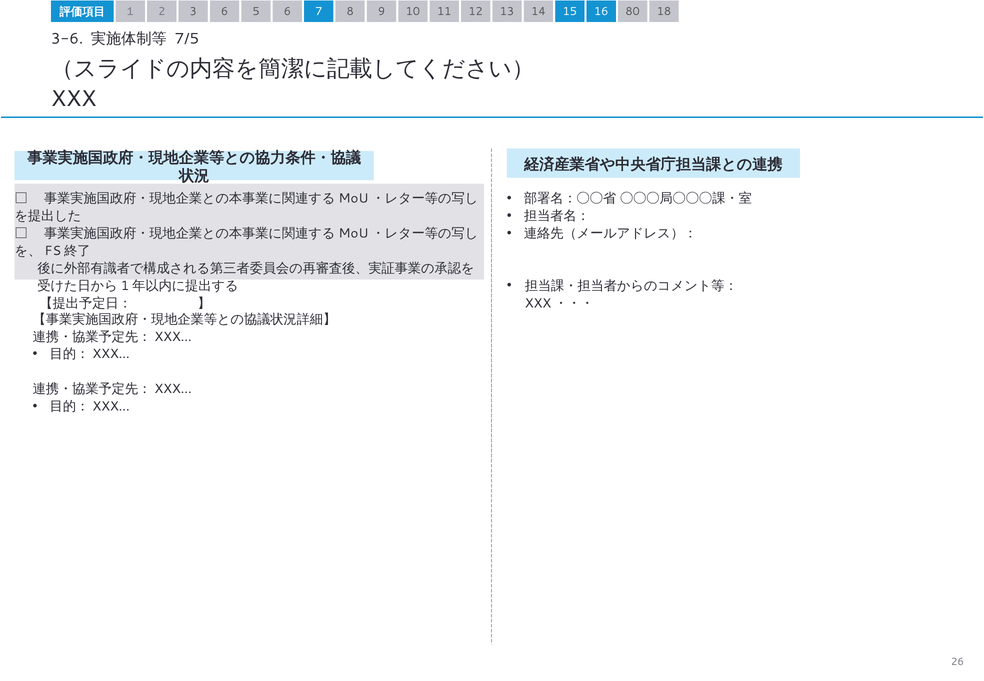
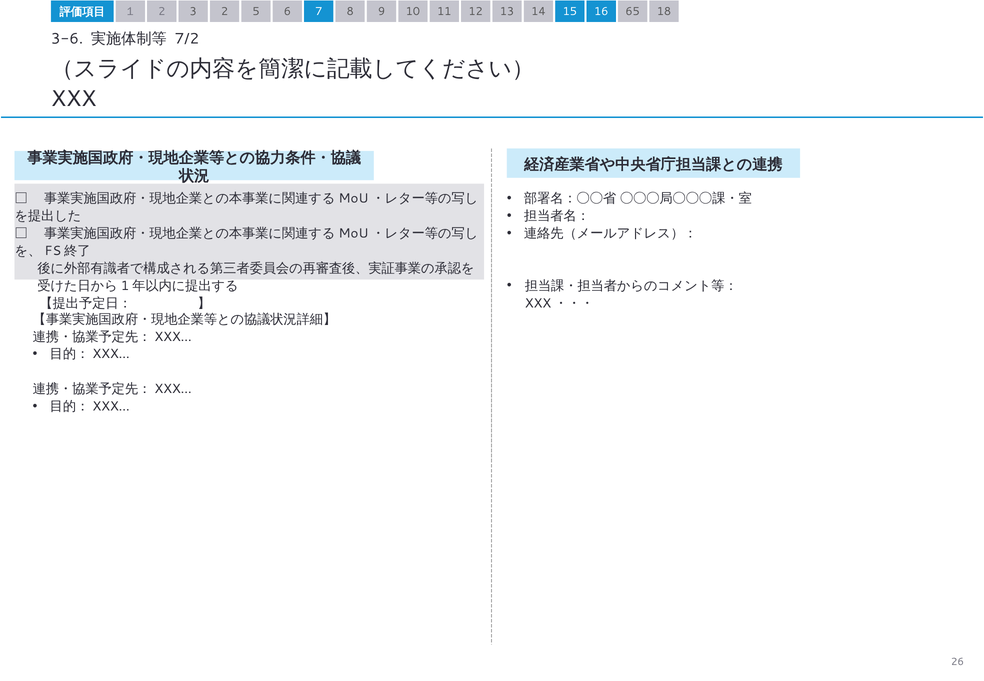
3 6: 6 -> 2 (225, 12)
80: 80 -> 65 (633, 12)
7/5: 7/5 -> 7/2 (187, 39)
